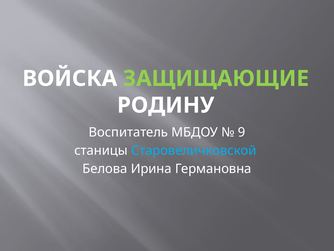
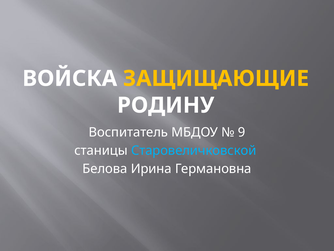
ЗАЩИЩАЮЩИЕ colour: light green -> yellow (216, 78)
